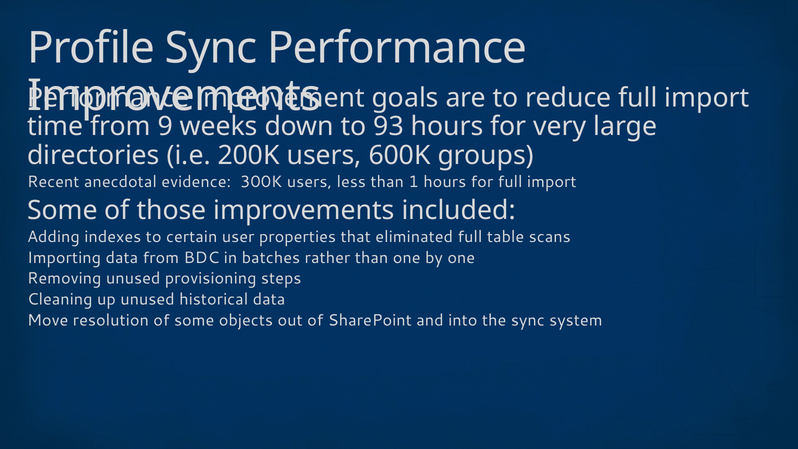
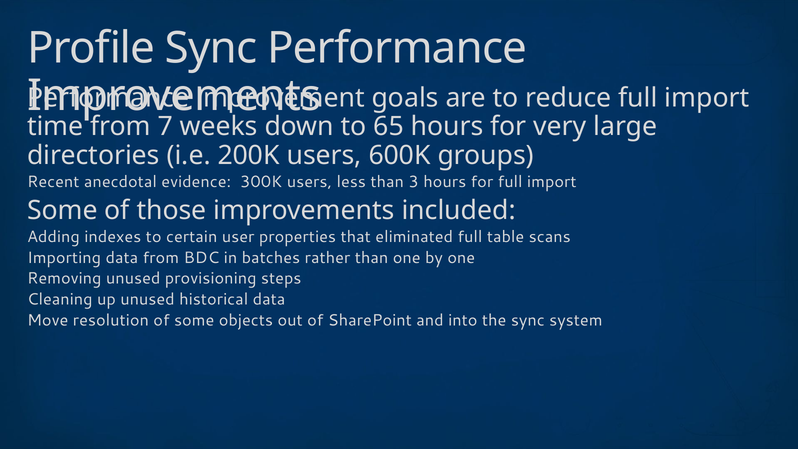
9: 9 -> 7 (165, 127)
93: 93 -> 65 (389, 127)
1: 1 -> 3 (414, 182)
